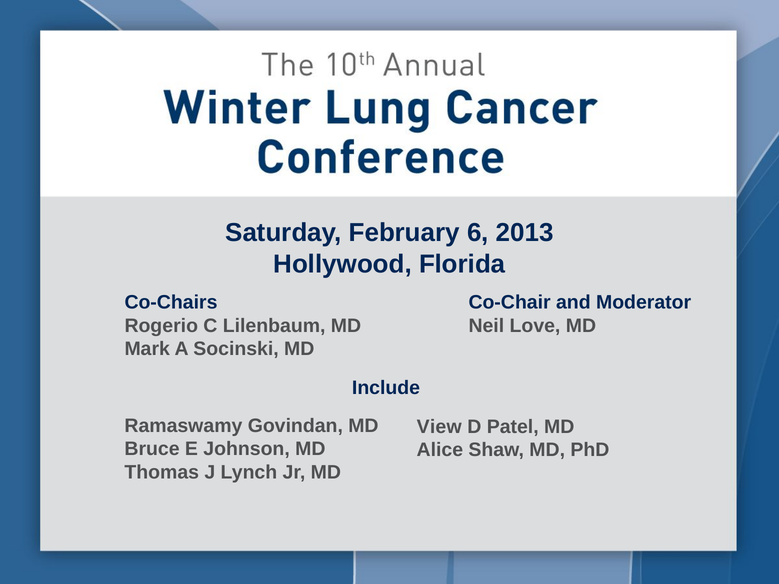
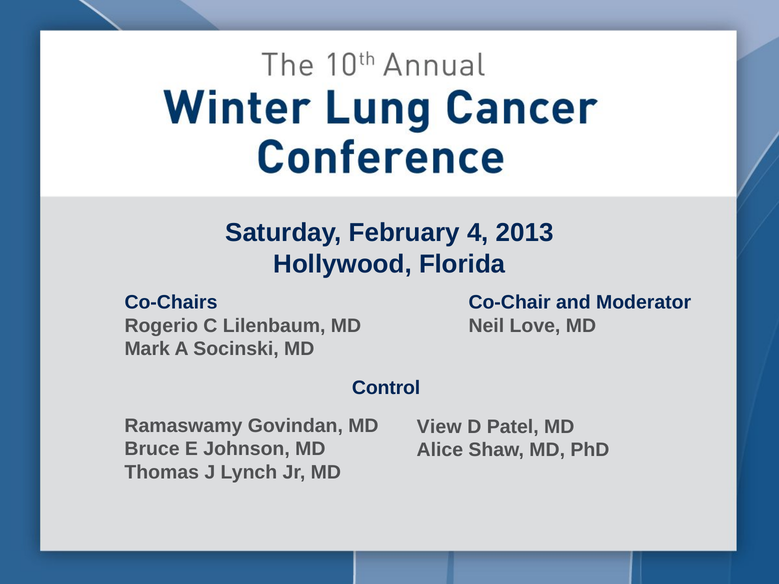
6: 6 -> 4 (478, 233)
Include: Include -> Control (386, 388)
